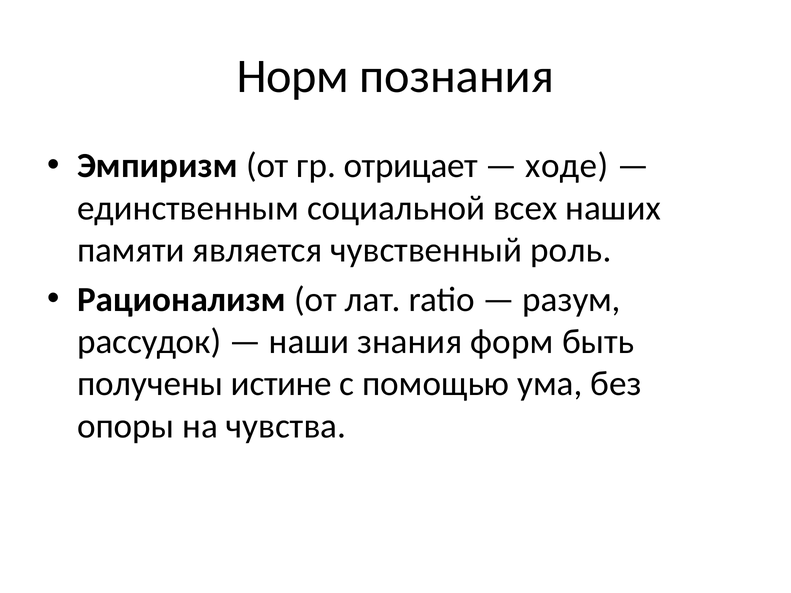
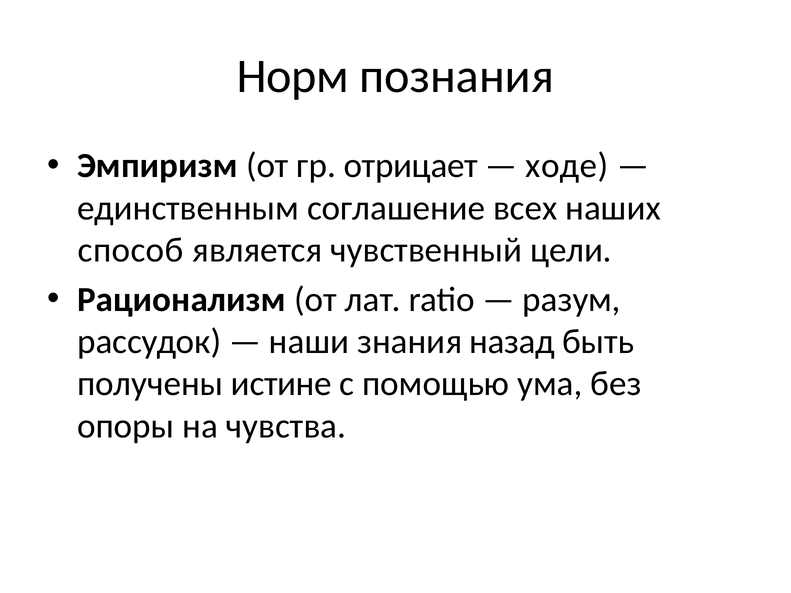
социальной: социальной -> соглашение (396, 208)
памяти: памяти -> способ (131, 250)
роль: роль -> цели (571, 250)
форм: форм -> назад (512, 342)
